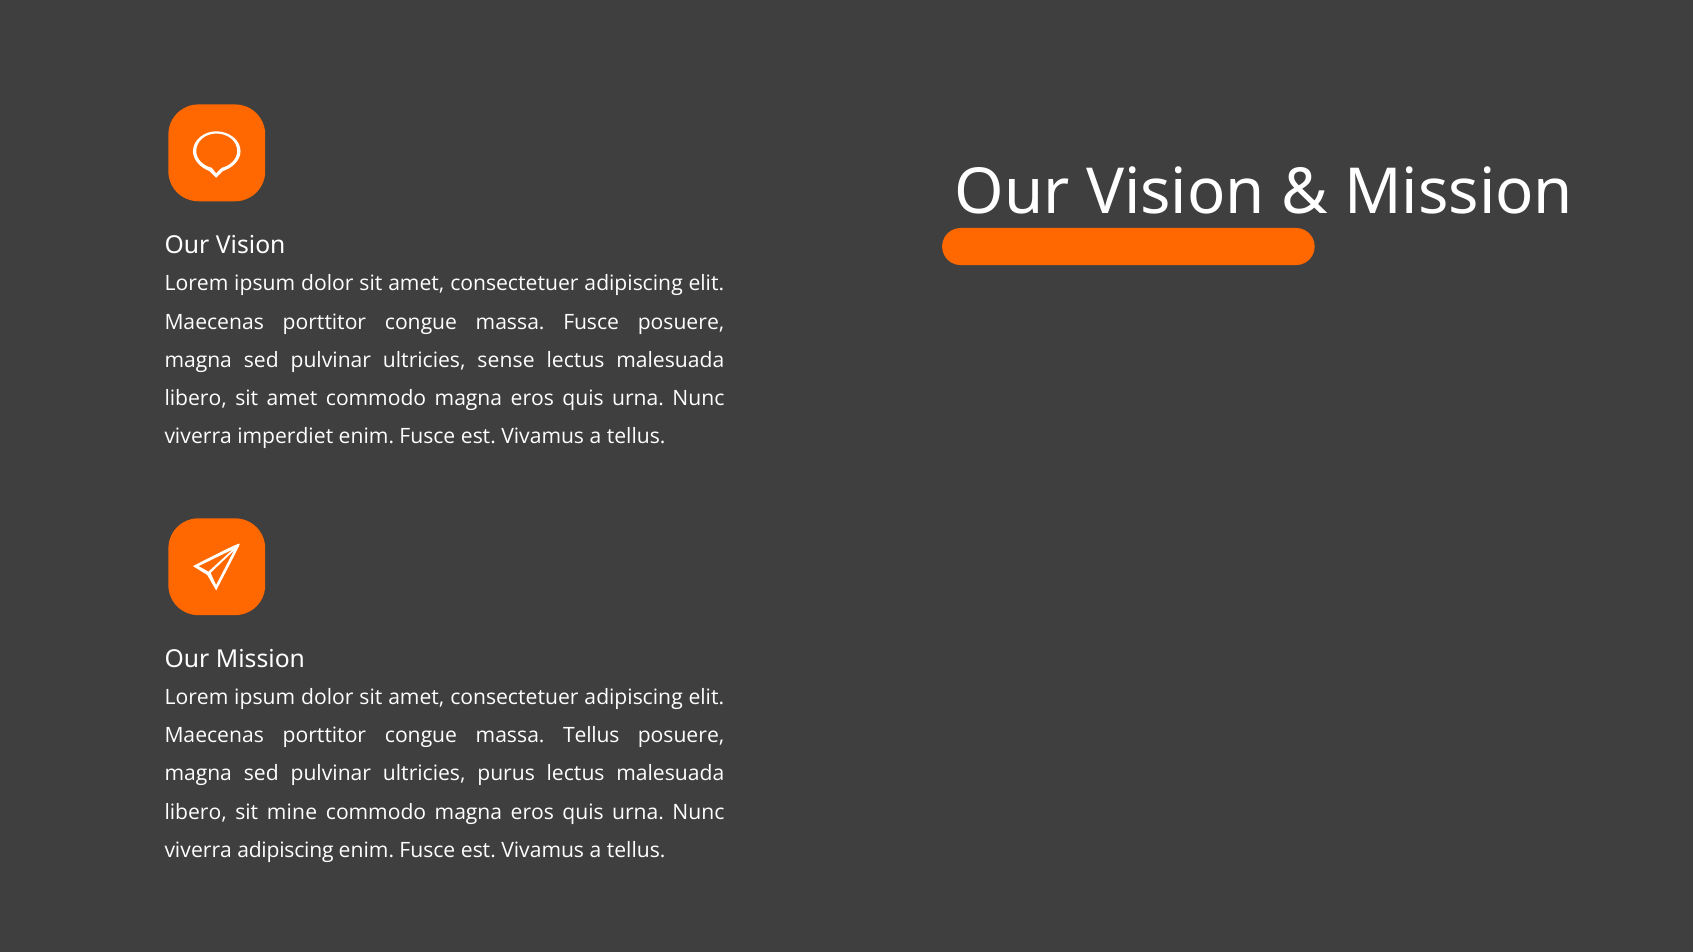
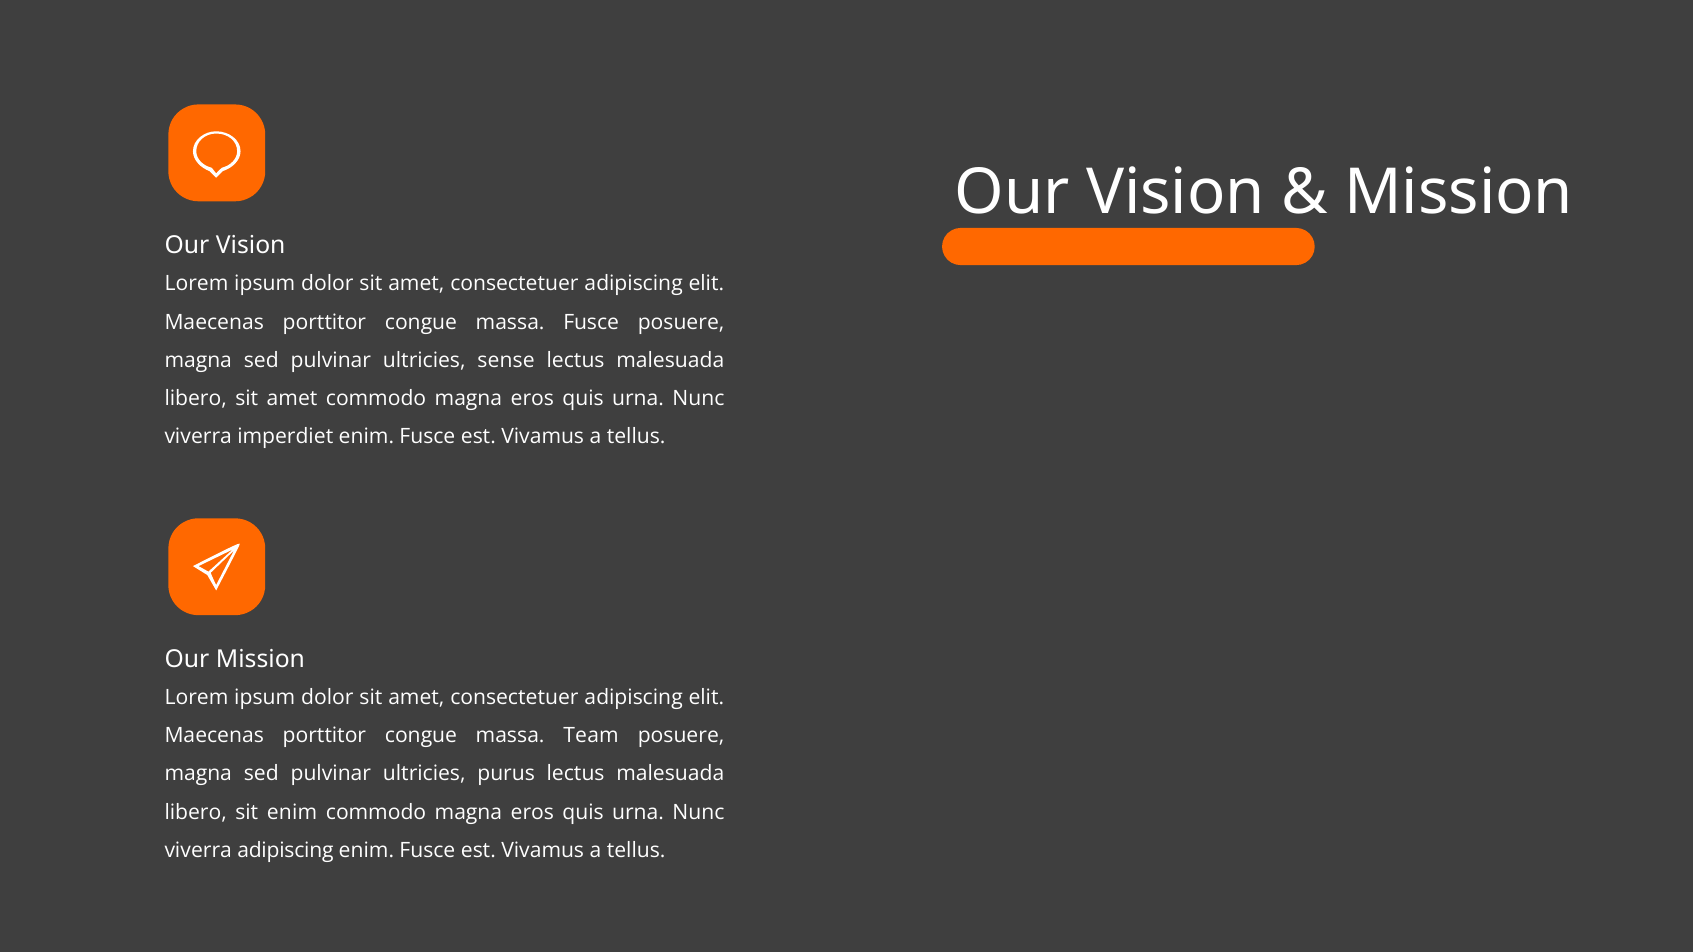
massa Tellus: Tellus -> Team (591, 736)
sit mine: mine -> enim (292, 812)
